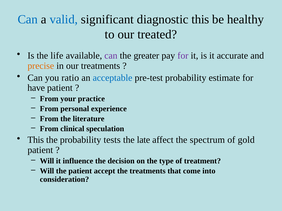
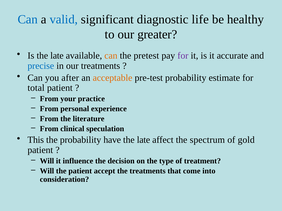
diagnostic this: this -> life (200, 19)
treated: treated -> greater (157, 34)
Is the life: life -> late (57, 56)
can colour: purple -> orange (111, 56)
greater: greater -> pretest (146, 56)
precise colour: orange -> blue (41, 66)
ratio: ratio -> after (70, 78)
acceptable colour: blue -> orange (113, 78)
have: have -> total (36, 88)
tests: tests -> have (112, 140)
